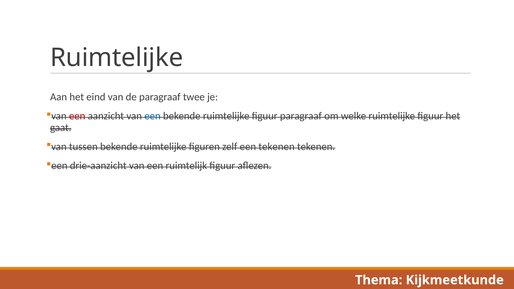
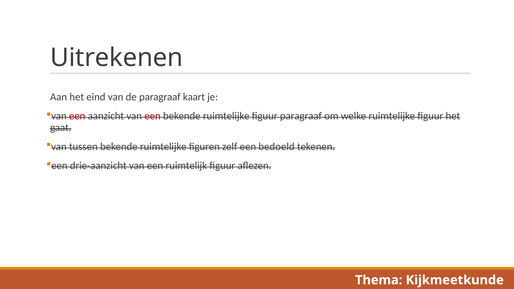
Ruimtelijke: Ruimtelijke -> Uitrekenen (117, 58)
twee: twee -> kaart (194, 97)
een colour: blue -> red (152, 116)
een tekenen: tekenen -> bedoeld (277, 147)
